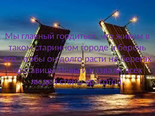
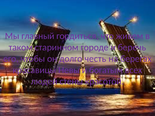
расти: расти -> честь (95, 59)
назвали: назвали -> богатым (106, 70)
